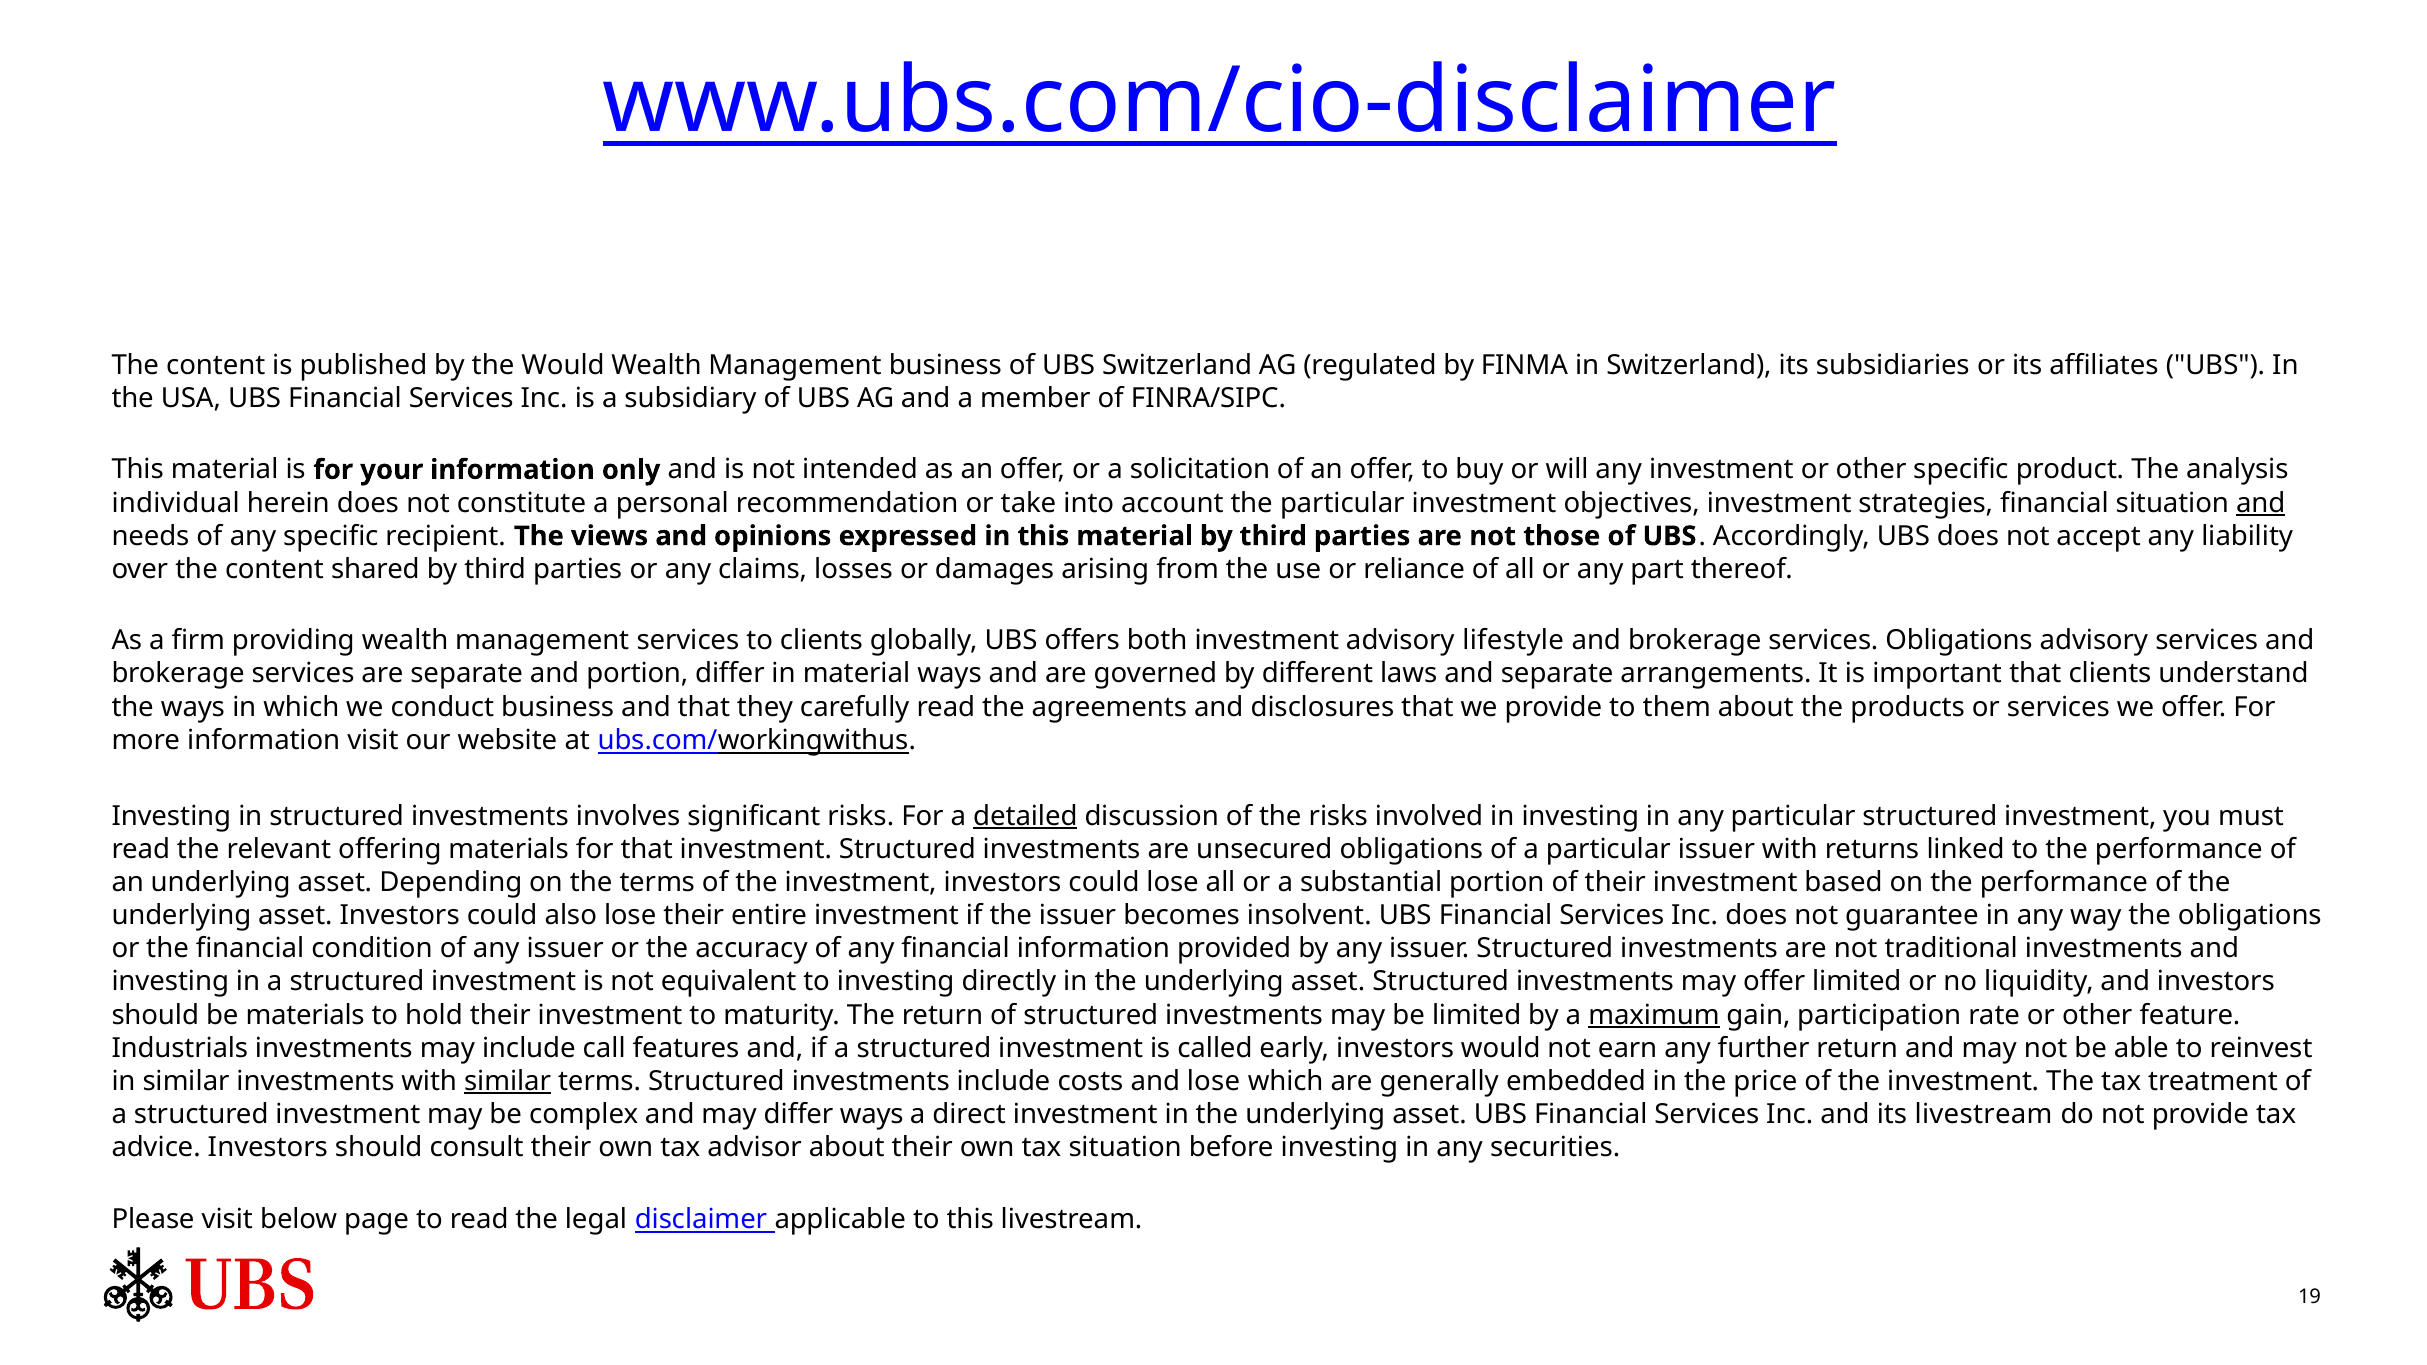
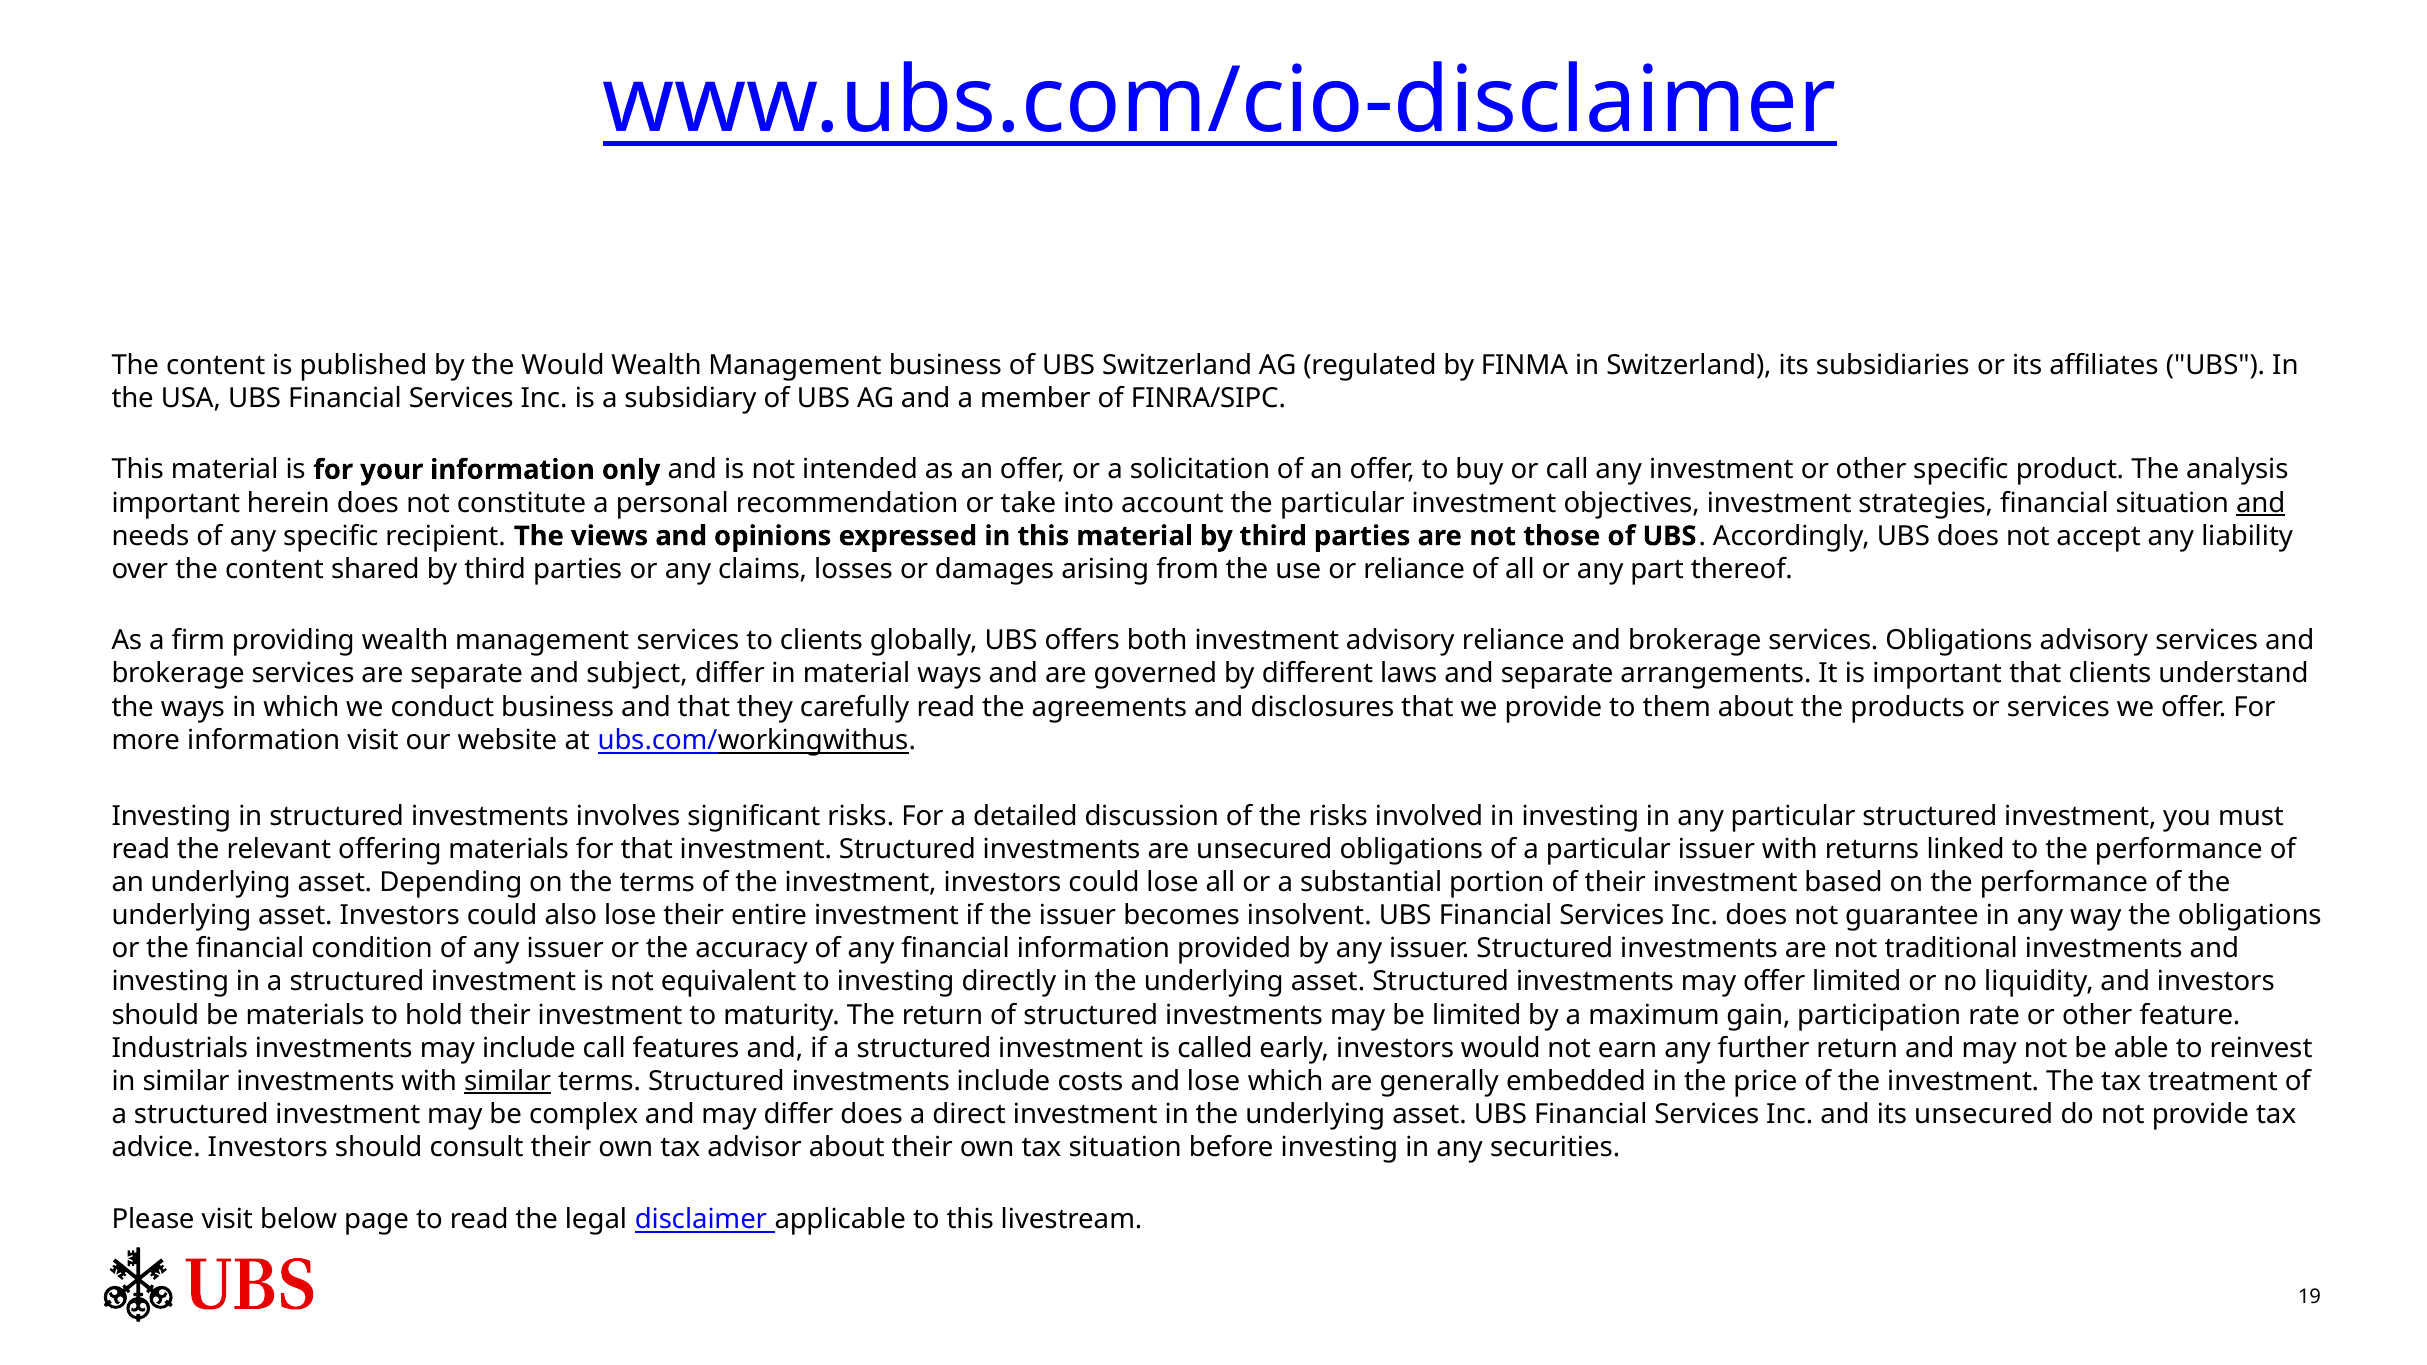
or will: will -> call (1567, 470)
individual: individual -> important (176, 503)
advisory lifestyle: lifestyle -> reliance (1513, 641)
and portion: portion -> subject (637, 674)
detailed underline: present -> none (1025, 816)
maximum underline: present -> none (1654, 1015)
differ ways: ways -> does (872, 1115)
its livestream: livestream -> unsecured (1984, 1115)
